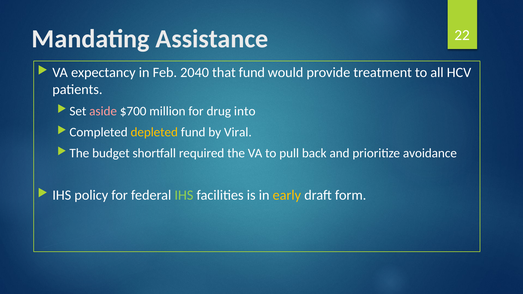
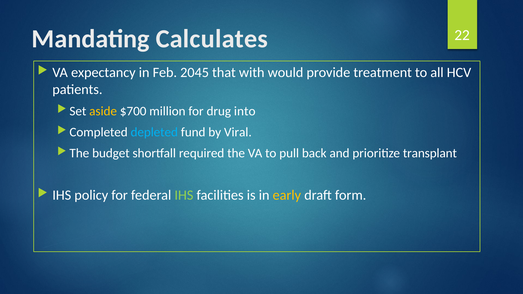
Assistance: Assistance -> Calculates (212, 39)
2040: 2040 -> 2045 (195, 72)
that fund: fund -> with (252, 72)
aside colour: pink -> yellow (103, 111)
depleted colour: yellow -> light blue (154, 132)
avoidance: avoidance -> transplant (430, 153)
